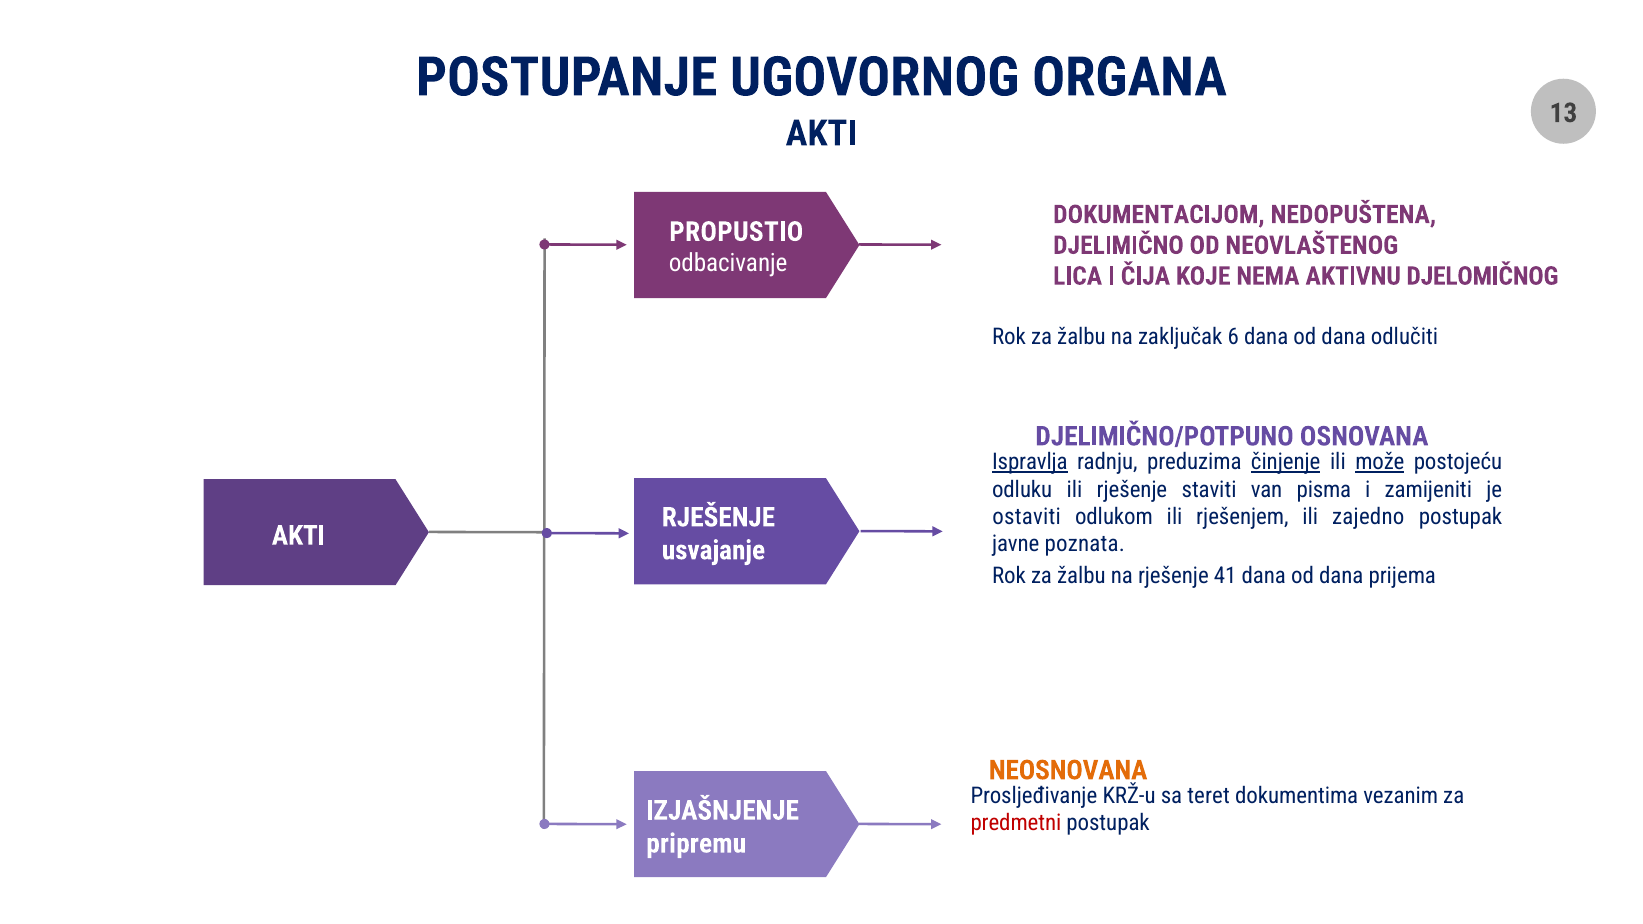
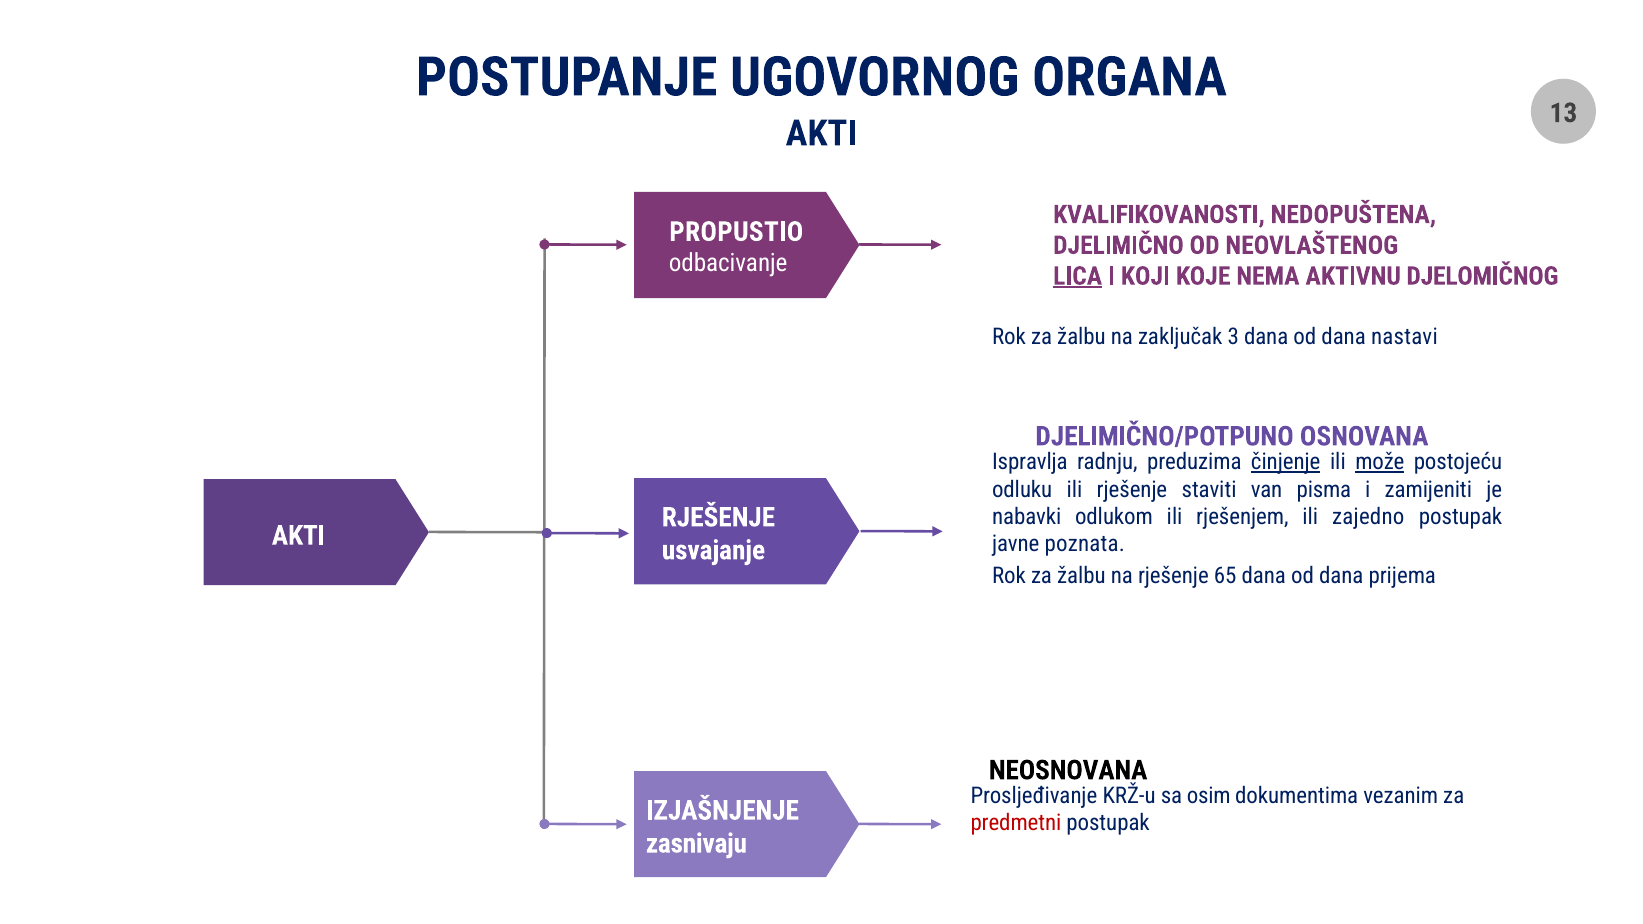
DOKUMENTACIJOM: DOKUMENTACIJOM -> KVALIFIKOVANOSTI (1159, 215)
LICA underline: none -> present (1078, 276)
ČIJA: ČIJA -> KOJI (1145, 276)
6: 6 -> 3 (1233, 337)
odlučiti: odlučiti -> nastavi (1404, 337)
Ispravlja underline: present -> none (1030, 462)
ostaviti: ostaviti -> nabavki (1027, 517)
41: 41 -> 65 (1225, 576)
NEOSNOVANA colour: orange -> black (1068, 770)
teret: teret -> osim (1209, 796)
pripremu: pripremu -> zasnivaju (696, 844)
